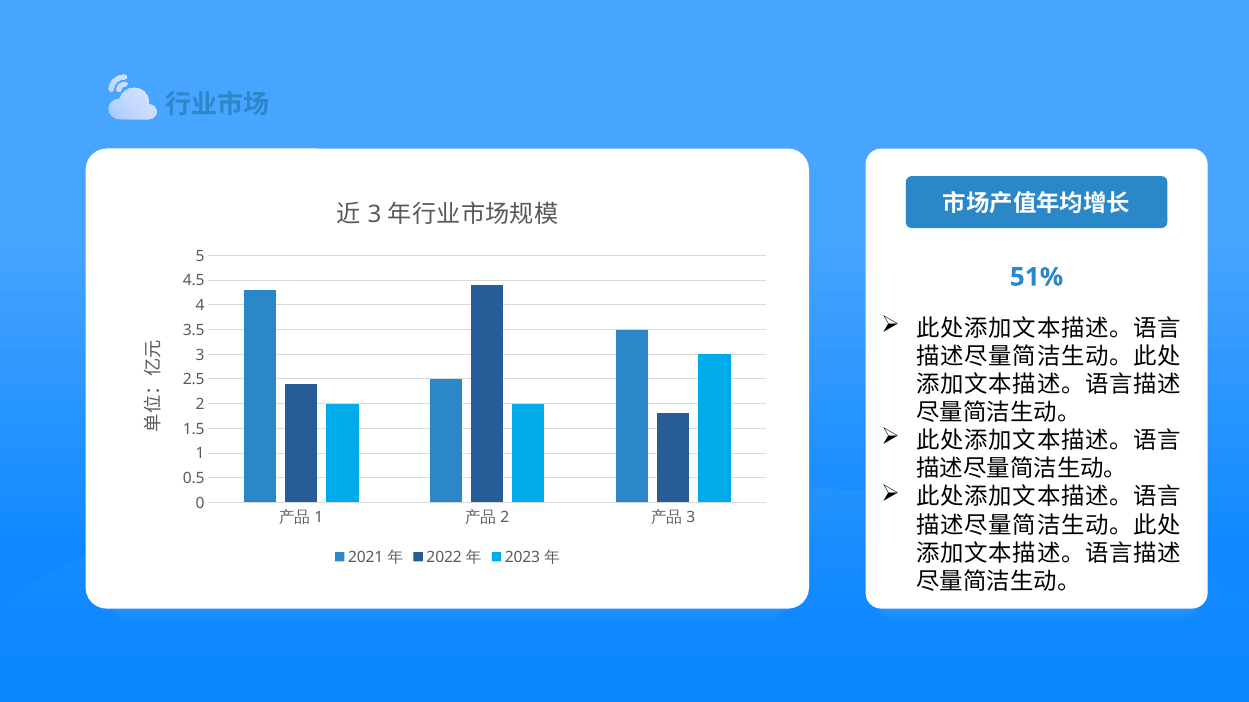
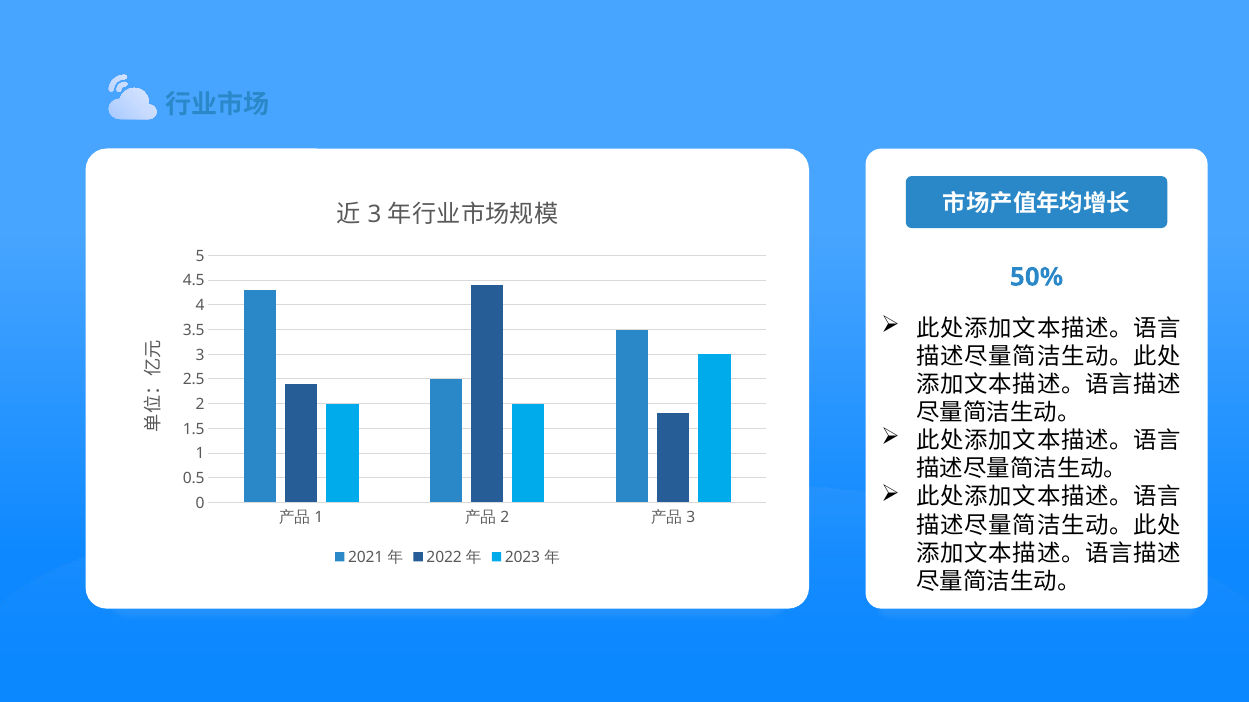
51%: 51% -> 50% (1037, 277)
